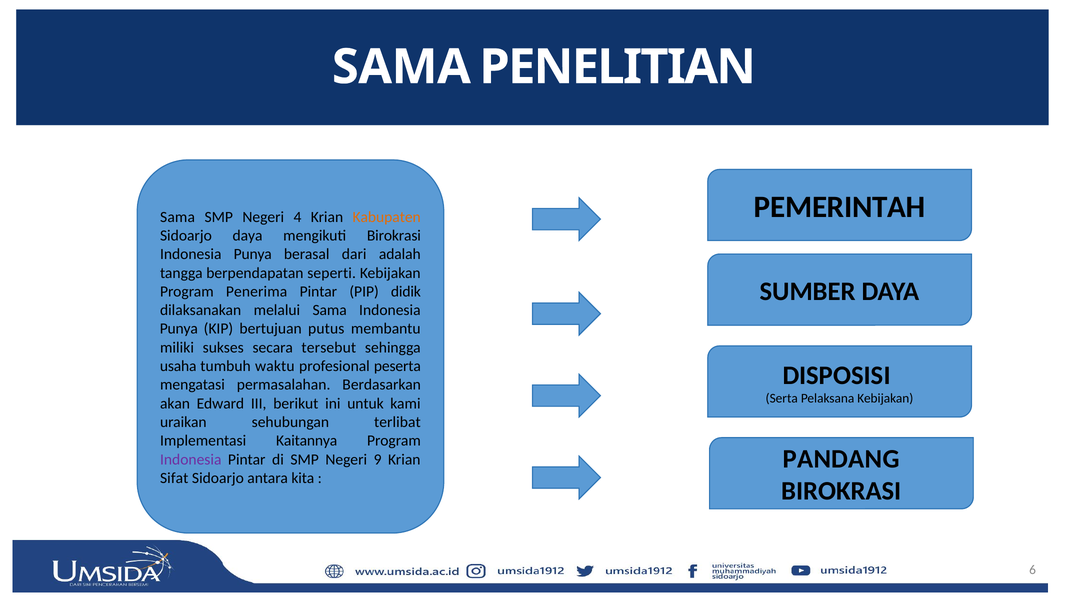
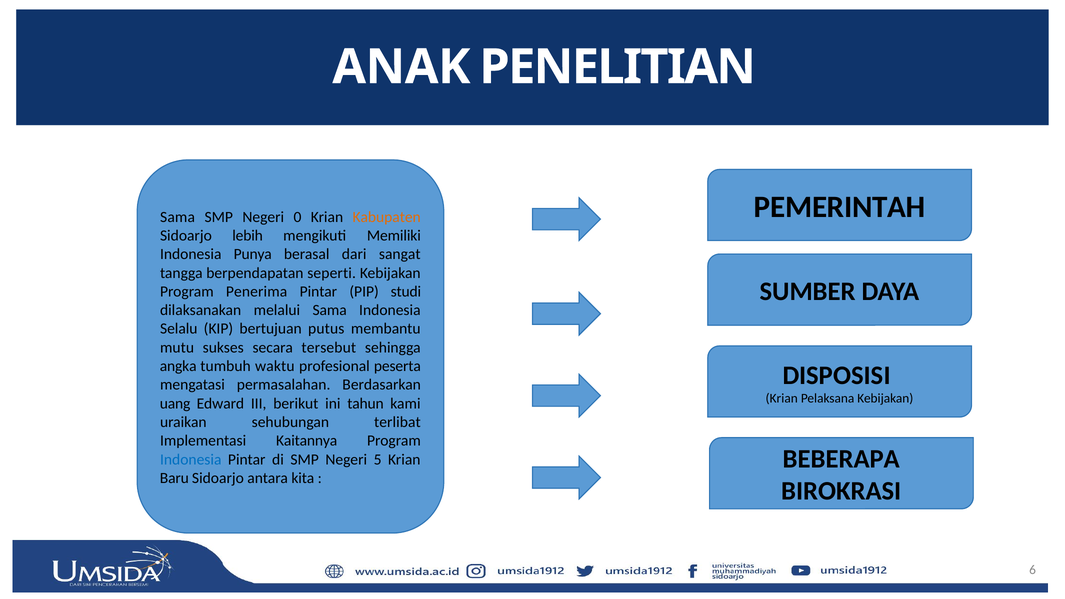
SAMA: SAMA -> ANAK (401, 67)
4: 4 -> 0 (297, 217)
Sidoarjo daya: daya -> lebih (248, 236)
mengikuti Birokrasi: Birokrasi -> Memiliki (394, 236)
adalah: adalah -> sangat (400, 254)
didik: didik -> studi (406, 292)
Punya: Punya -> Selalu (179, 329)
miliki: miliki -> mutu (177, 348)
usaha: usaha -> angka (178, 366)
Serta: Serta -> Krian (782, 398)
akan: akan -> uang (175, 403)
untuk: untuk -> tahun (366, 403)
PANDANG: PANDANG -> BEBERAPA (841, 459)
Indonesia colour: purple -> blue (191, 459)
9: 9 -> 5 (378, 459)
Sifat: Sifat -> Baru (174, 478)
